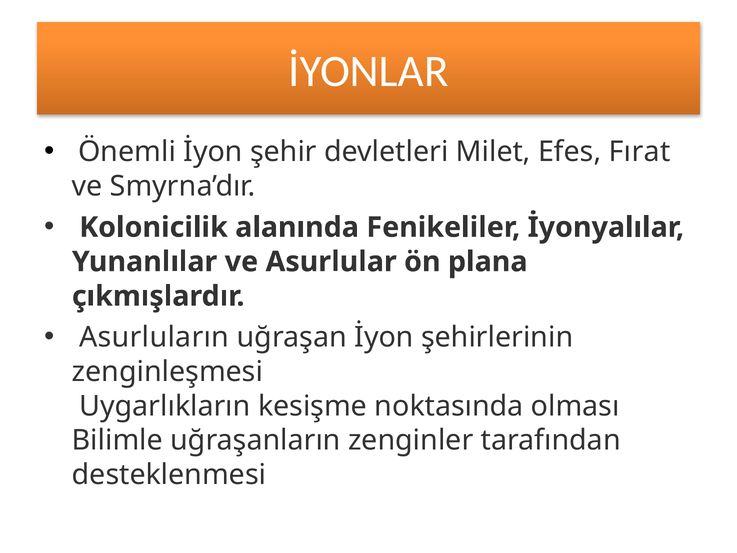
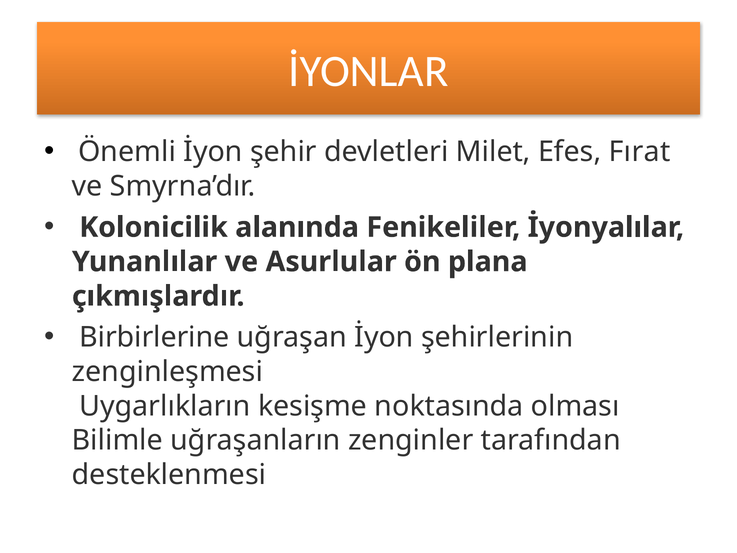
Asurlulаrın: Asurlulаrın -> Birbirlerine (154, 337)
